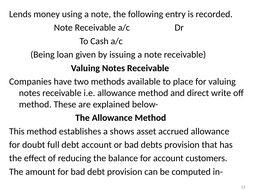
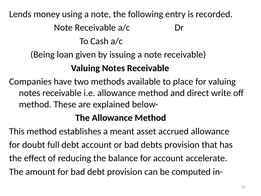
shows: shows -> meant (122, 131)
customers: customers -> accelerate (206, 158)
